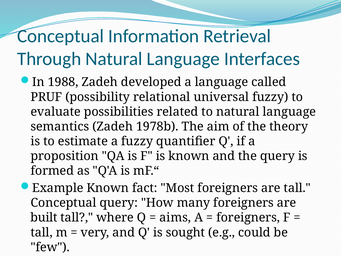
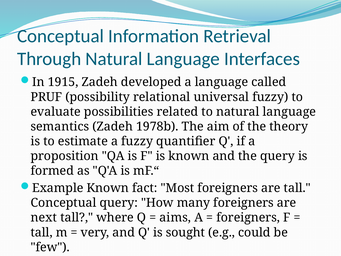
1988: 1988 -> 1915 (63, 82)
built: built -> next (44, 217)
